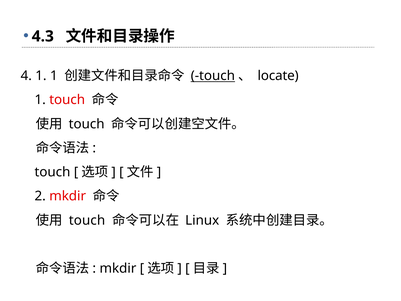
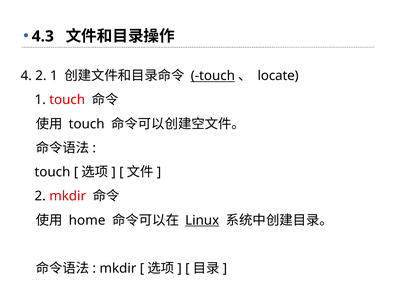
4 1: 1 -> 2 (41, 76)
touch: touch -> home (87, 220)
Linux underline: none -> present (202, 220)
